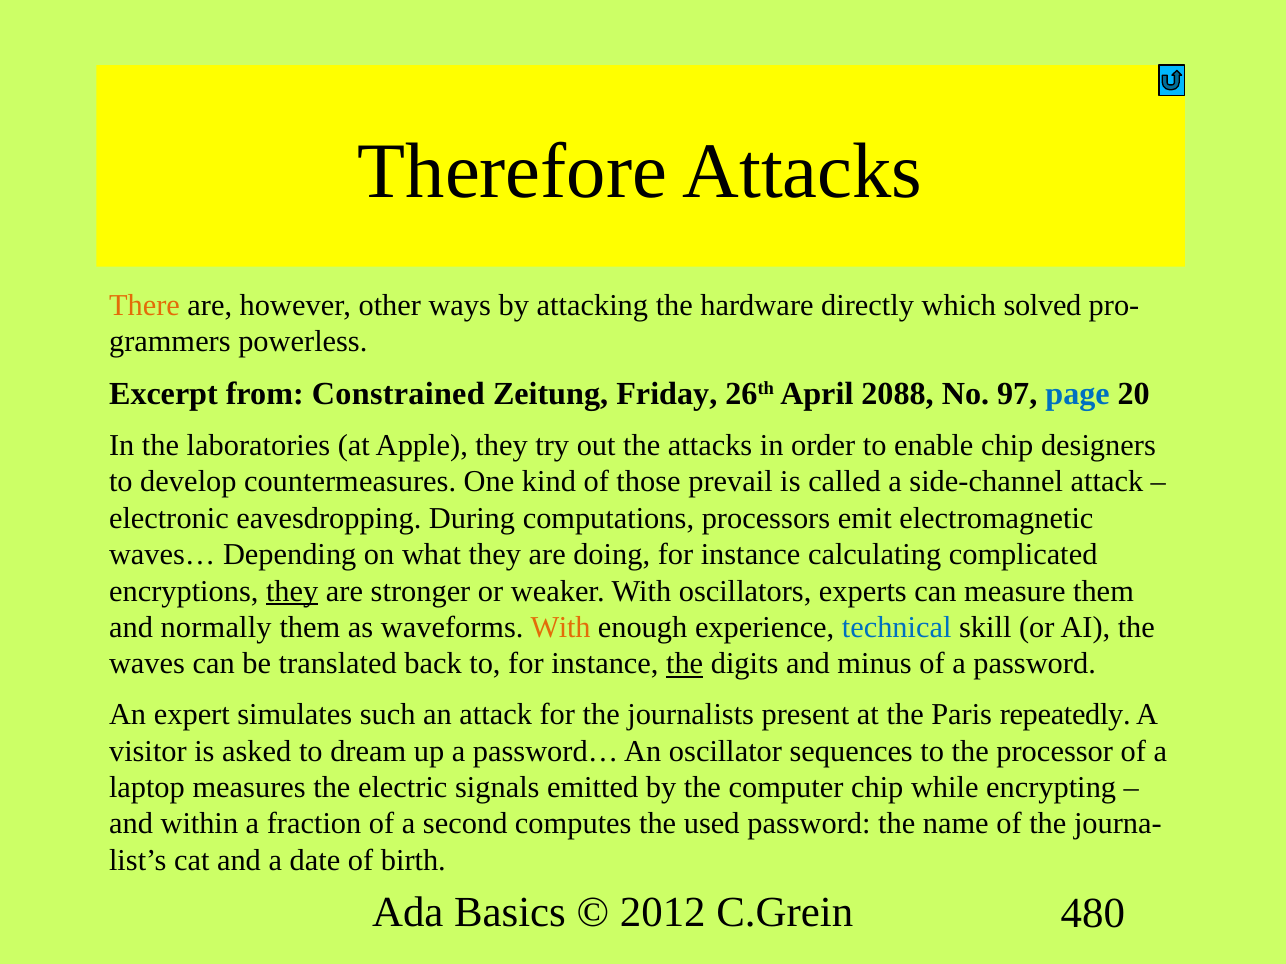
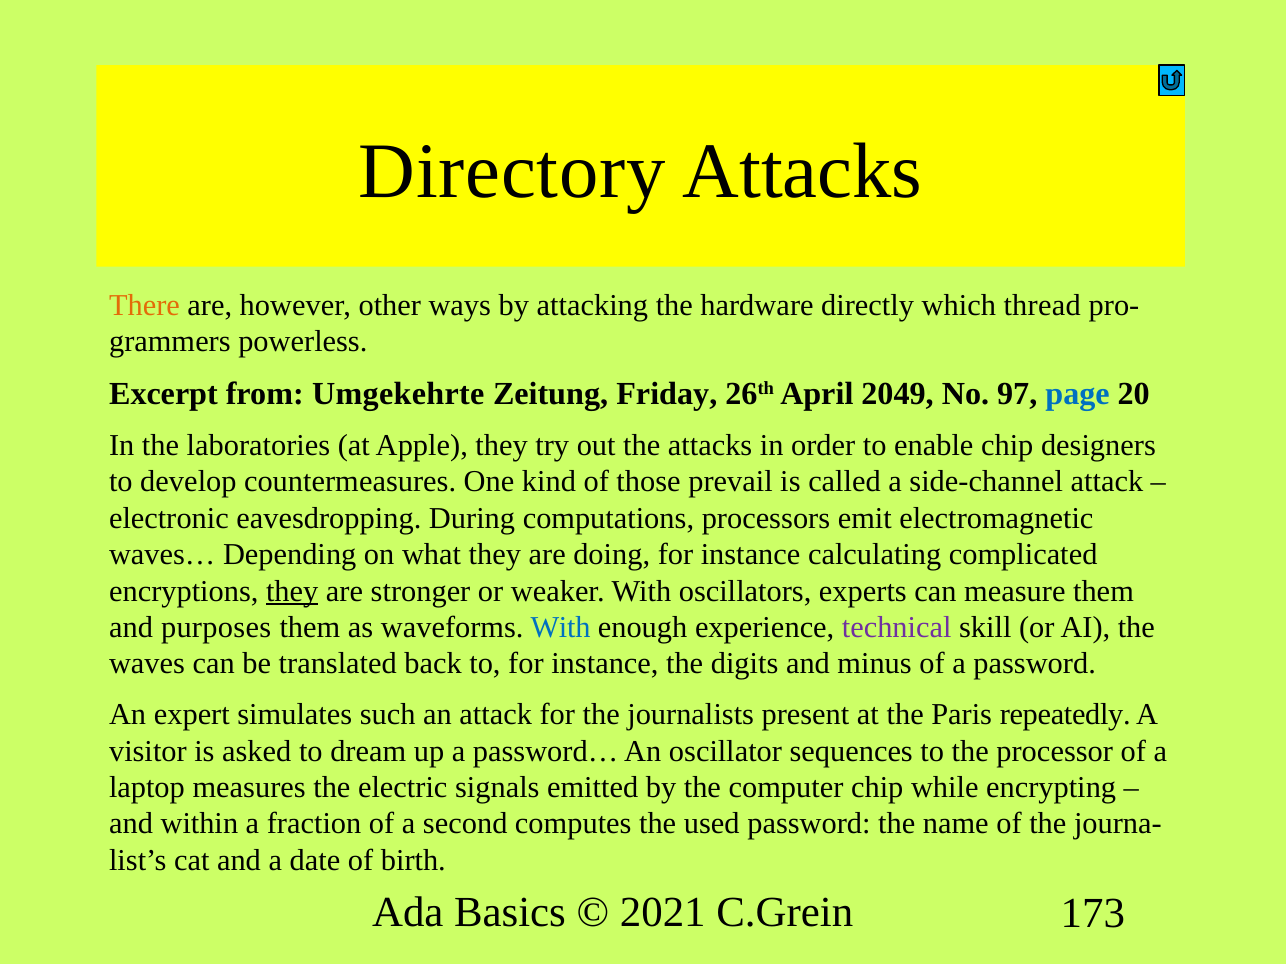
Therefore: Therefore -> Directory (512, 171)
solved: solved -> thread (1042, 306)
Constrained: Constrained -> Umgekehrte (398, 394)
2088: 2088 -> 2049 (898, 394)
normally: normally -> purposes (216, 628)
With colour: orange -> blue (561, 628)
technical colour: blue -> purple (897, 628)
the underline: present -> none (685, 664)
2012: 2012 -> 2021 (663, 913)
480: 480 -> 173 (1093, 914)
